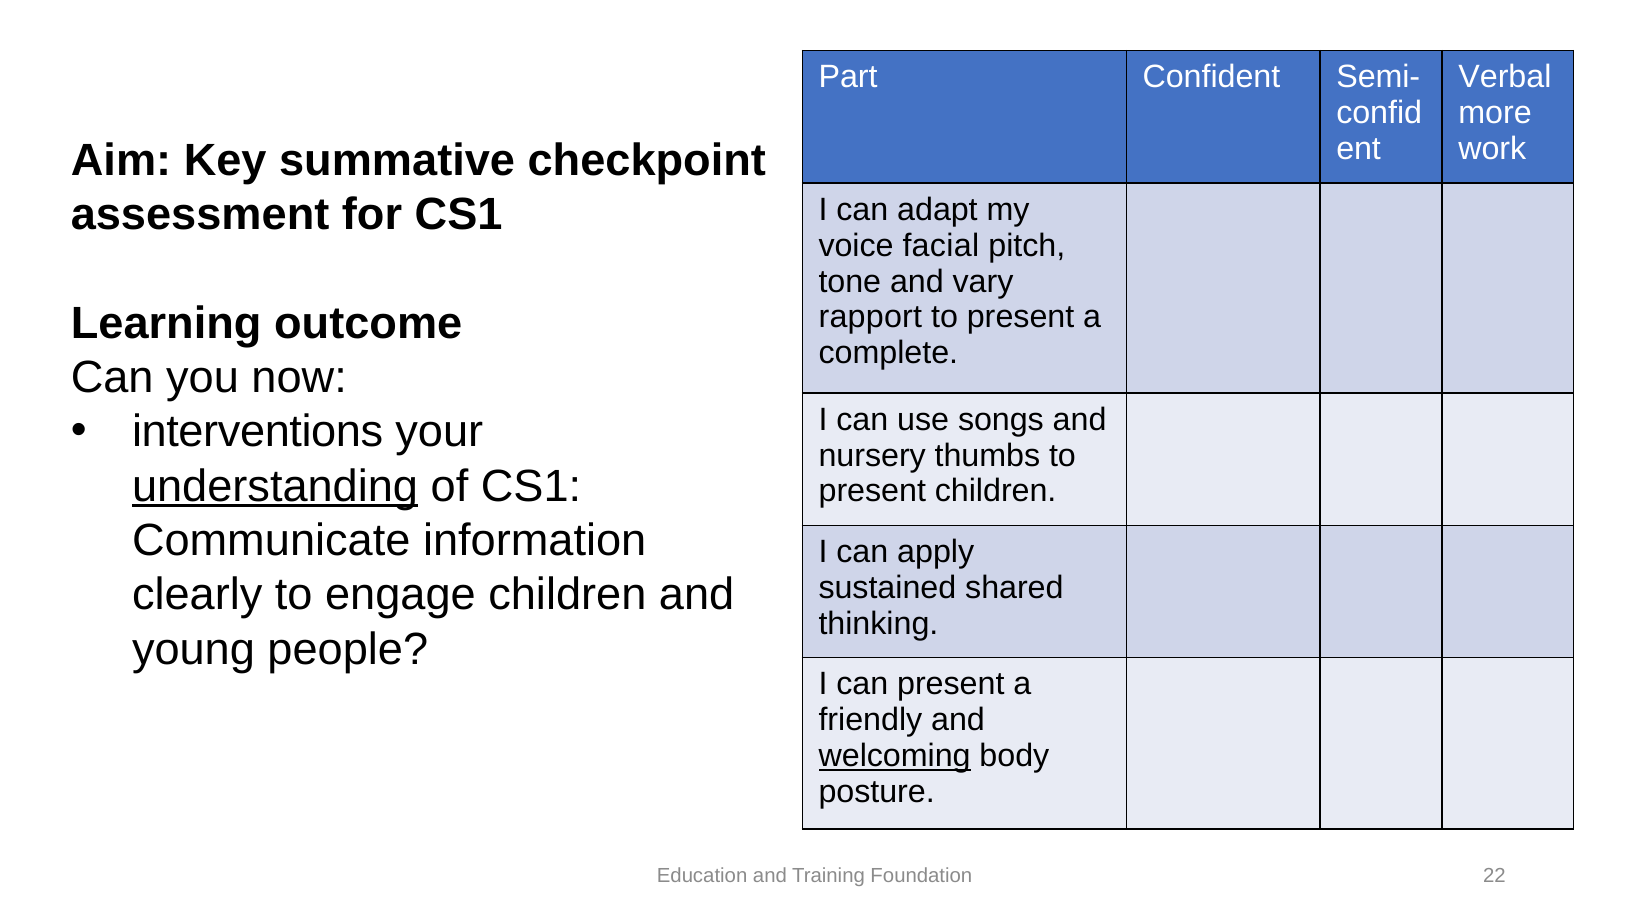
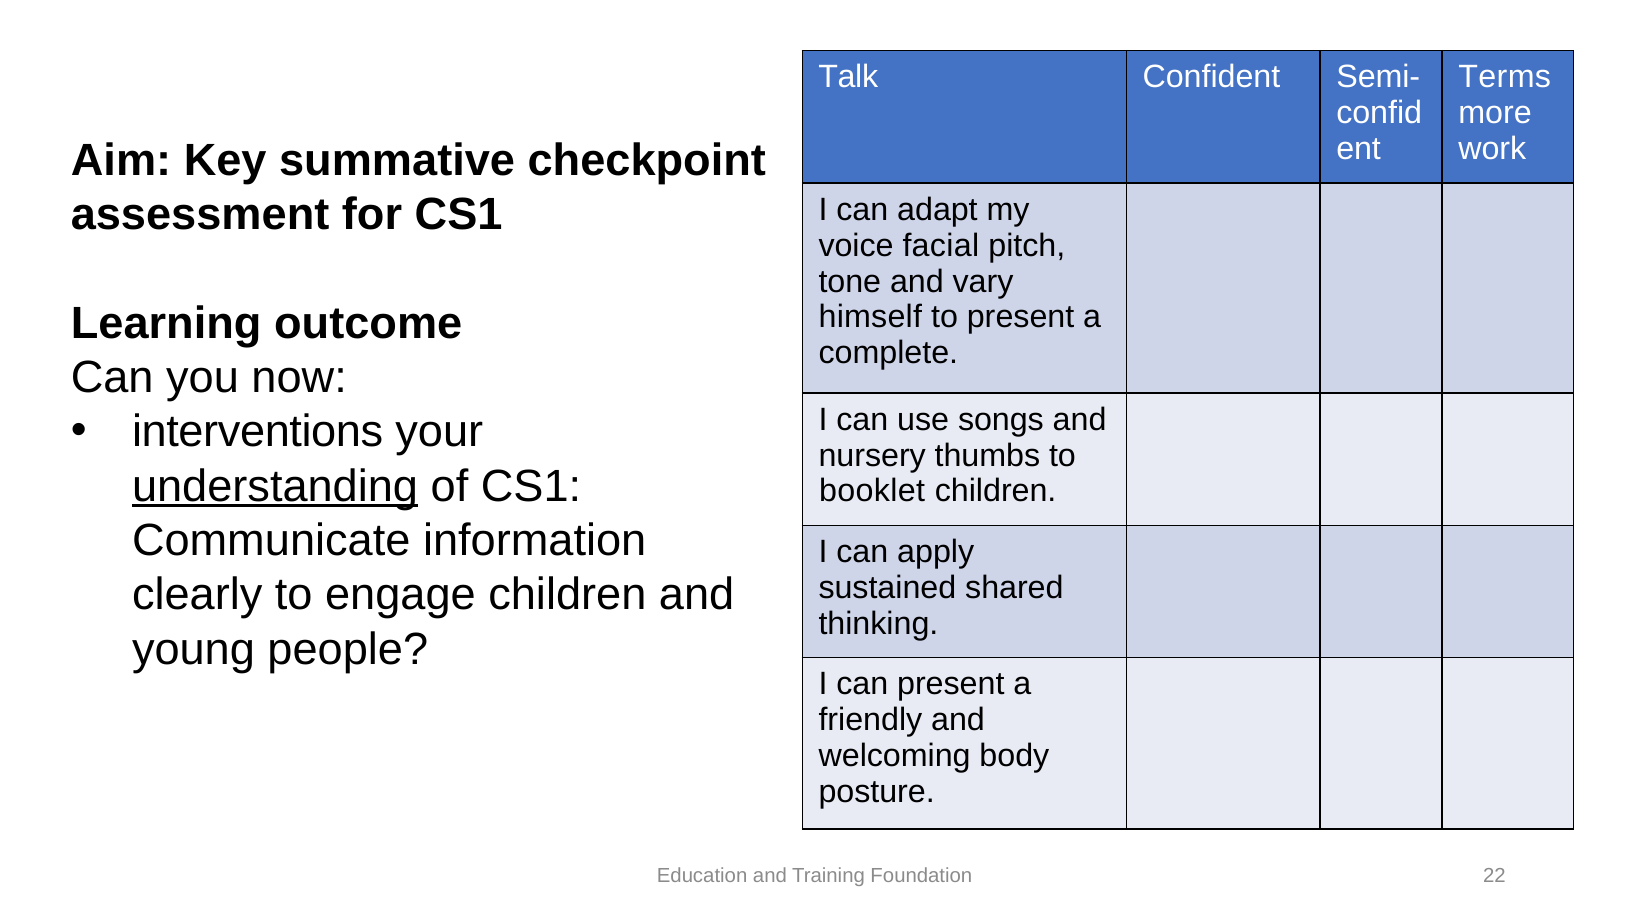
Part: Part -> Talk (848, 77)
Verbal: Verbal -> Terms (1505, 77)
rapport: rapport -> himself (870, 317)
present: present -> booklet (872, 491)
welcoming underline: present -> none (895, 756)
